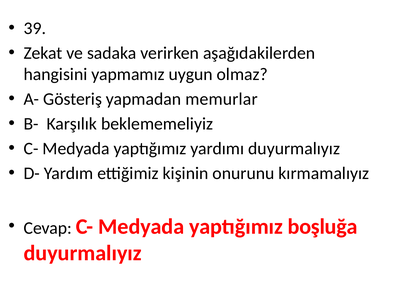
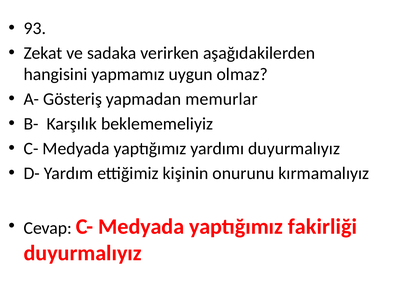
39: 39 -> 93 (35, 28)
boşluğa: boşluğa -> fakirliği (322, 227)
